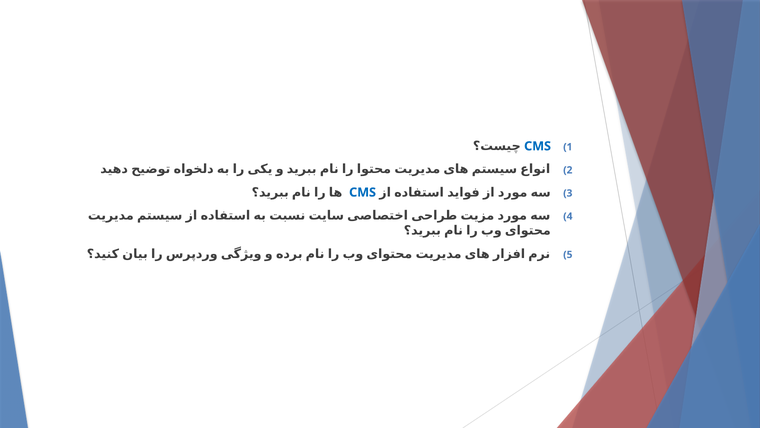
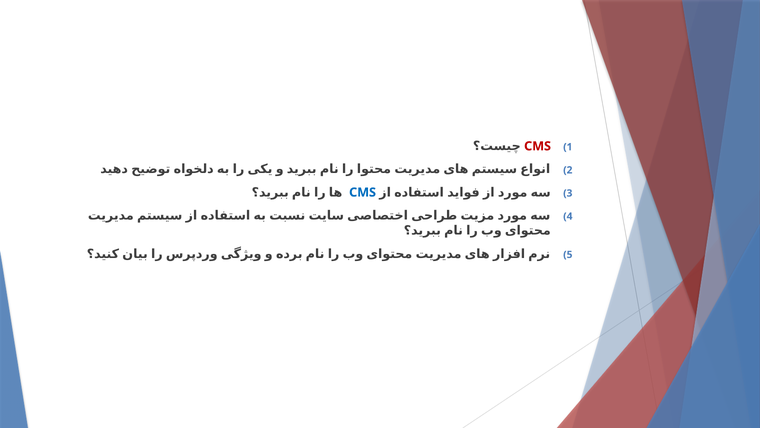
CMS colour: blue -> red (538, 146)
